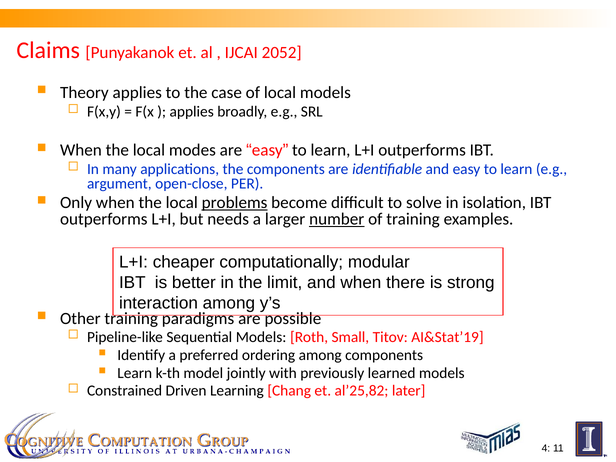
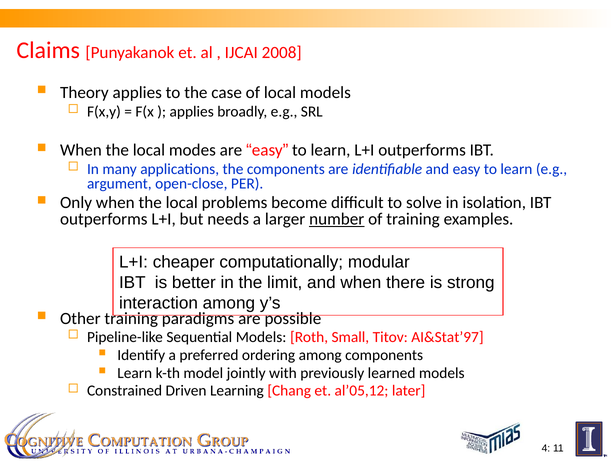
2052: 2052 -> 2008 (282, 53)
problems underline: present -> none (235, 203)
AI&Stat’19: AI&Stat’19 -> AI&Stat’97 (447, 337)
al’25,82: al’25,82 -> al’05,12 (362, 391)
